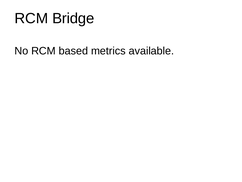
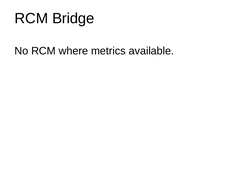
based: based -> where (73, 51)
